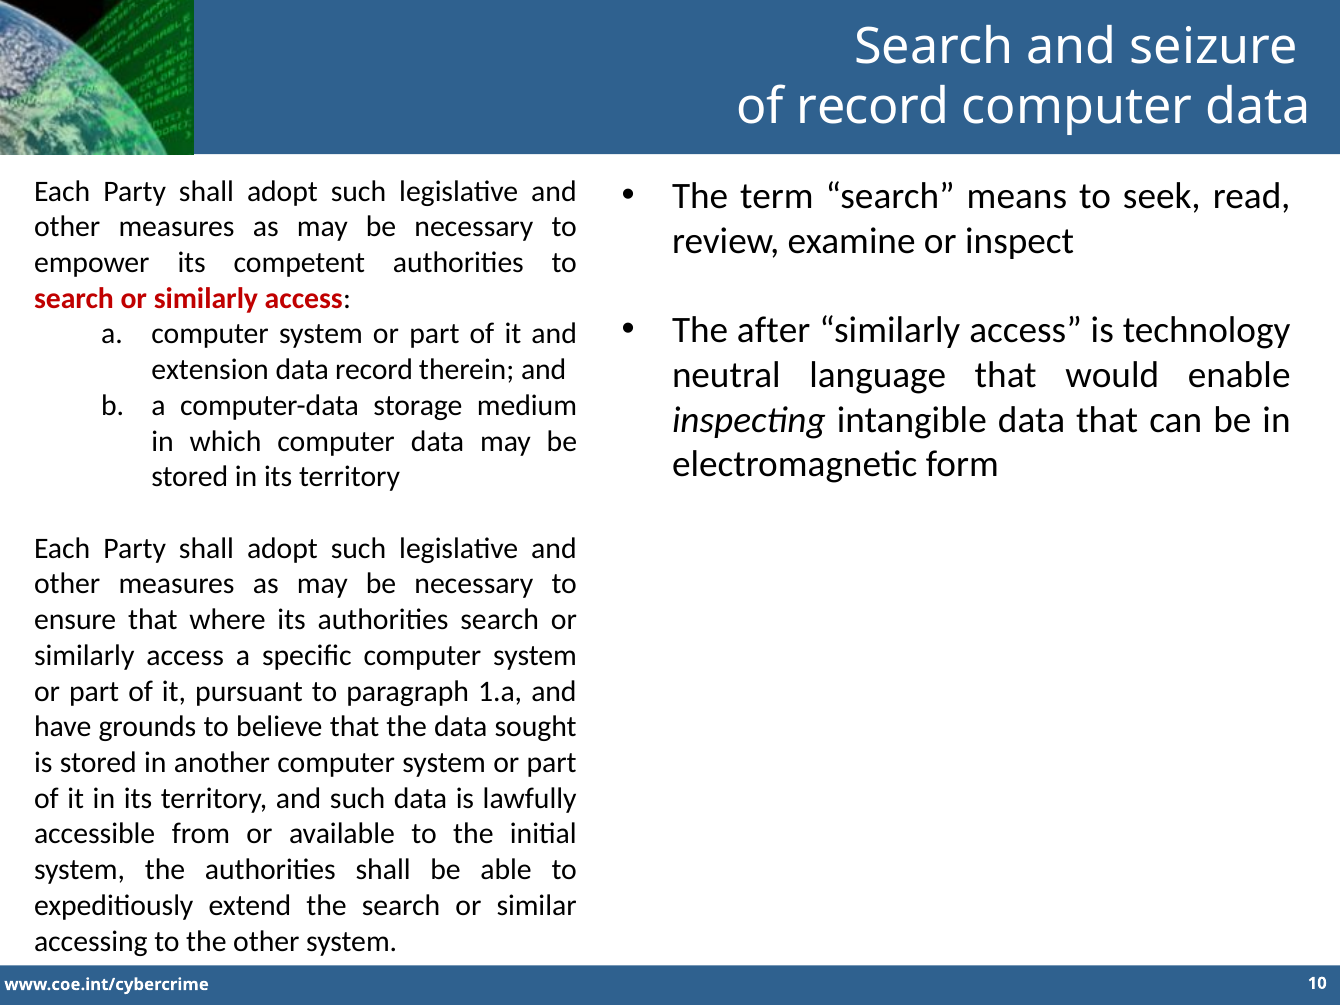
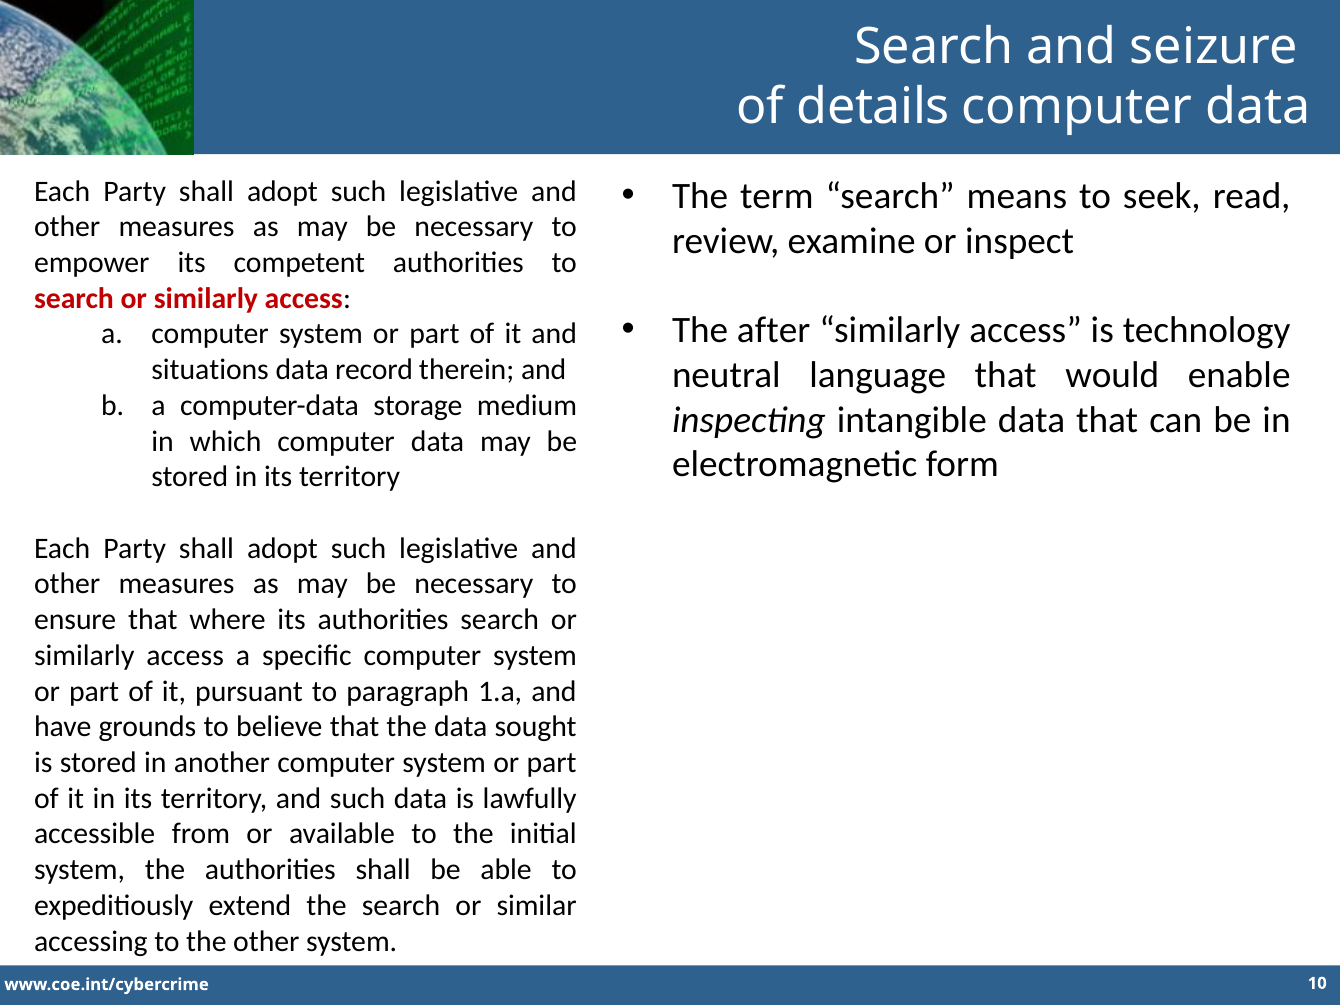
of record: record -> details (873, 107)
extension: extension -> situations (210, 370)
